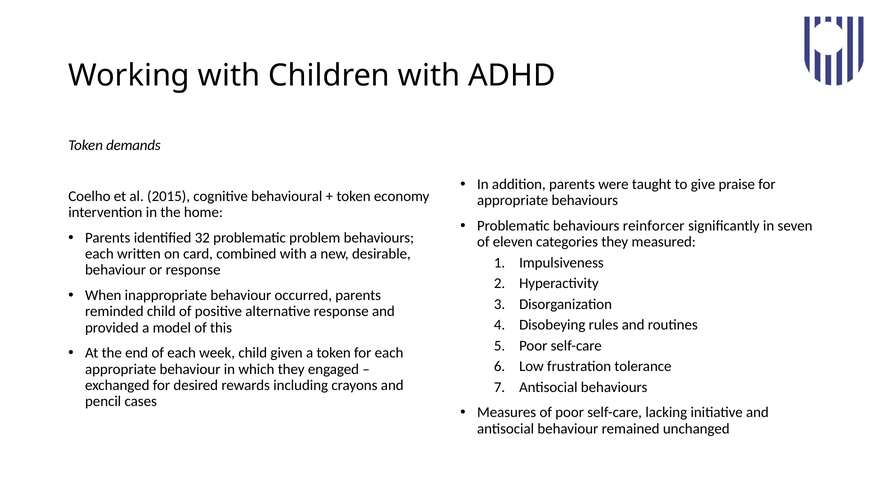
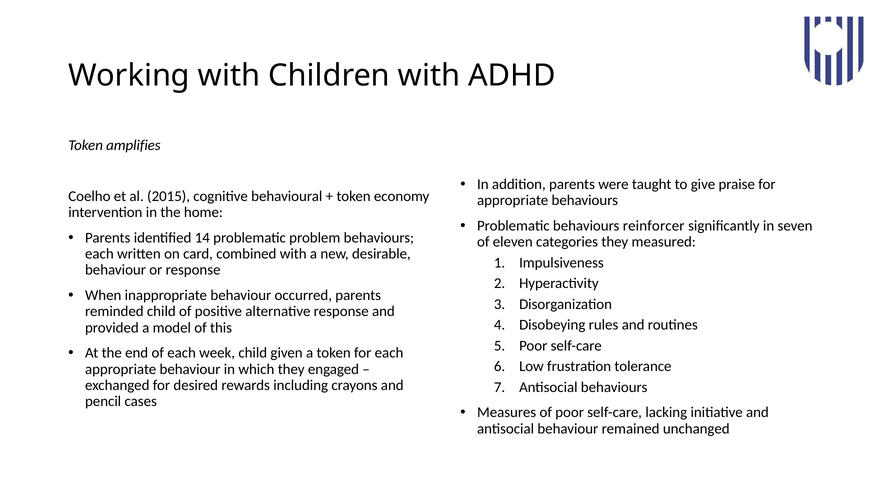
demands: demands -> amplifies (133, 145)
32: 32 -> 14 (202, 238)
